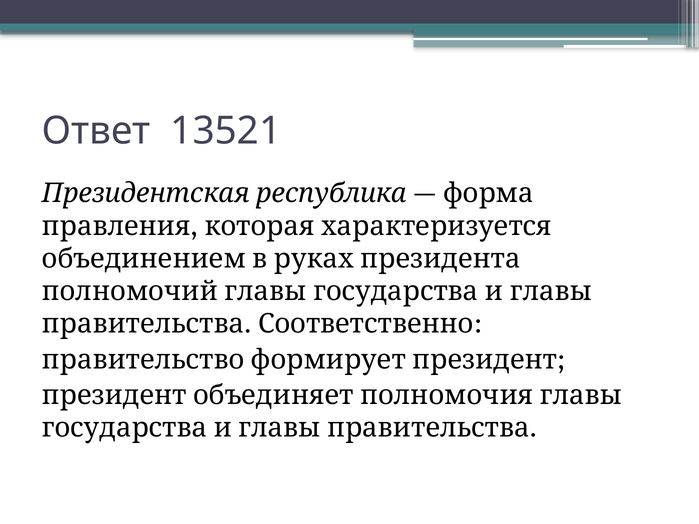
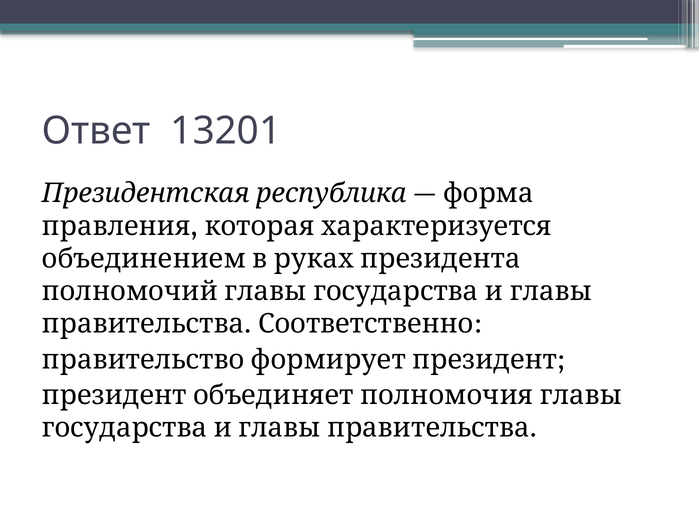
13521: 13521 -> 13201 (226, 131)
